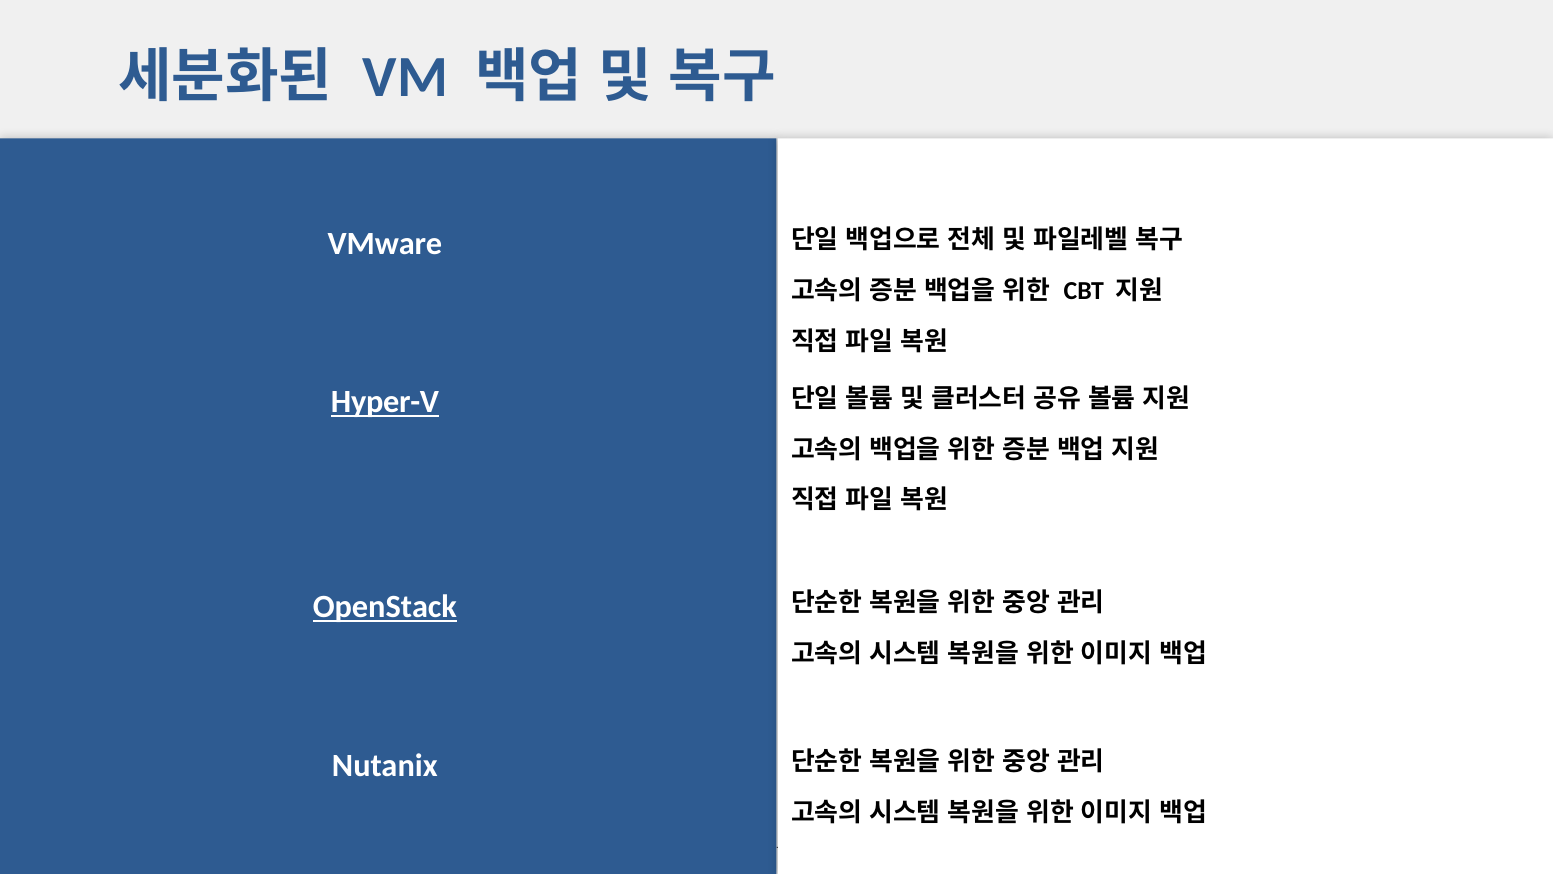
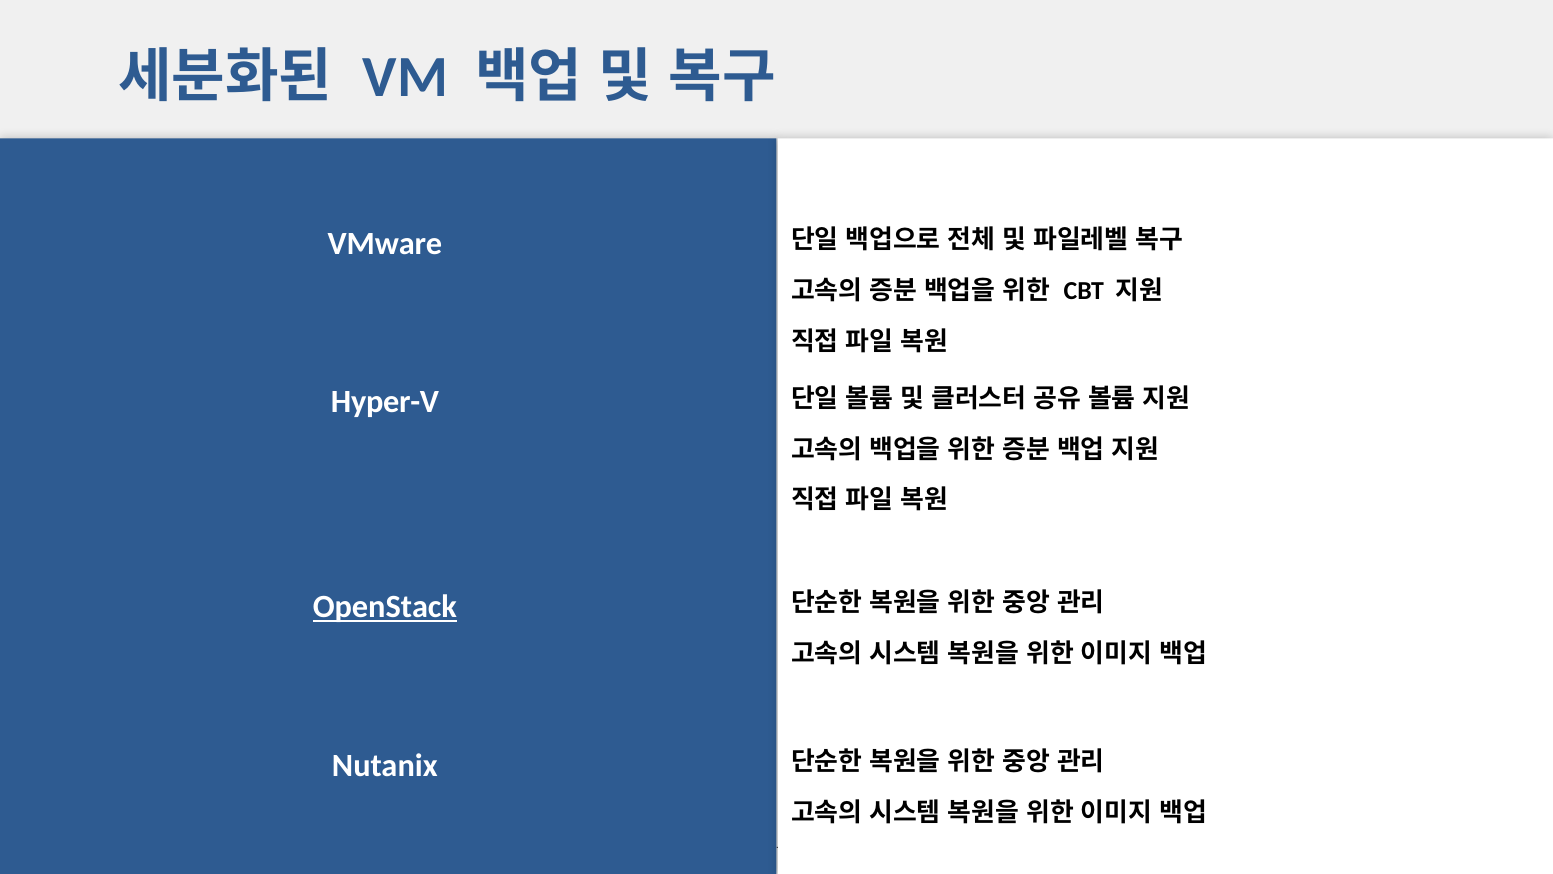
Hyper-V underline: present -> none (385, 402)
